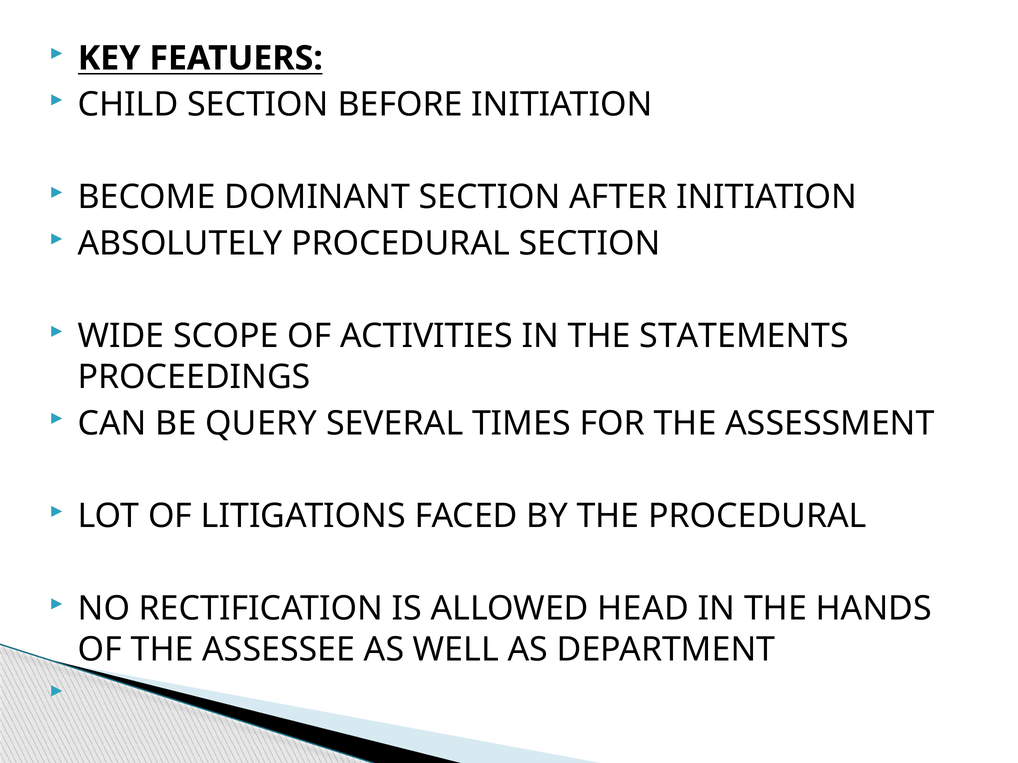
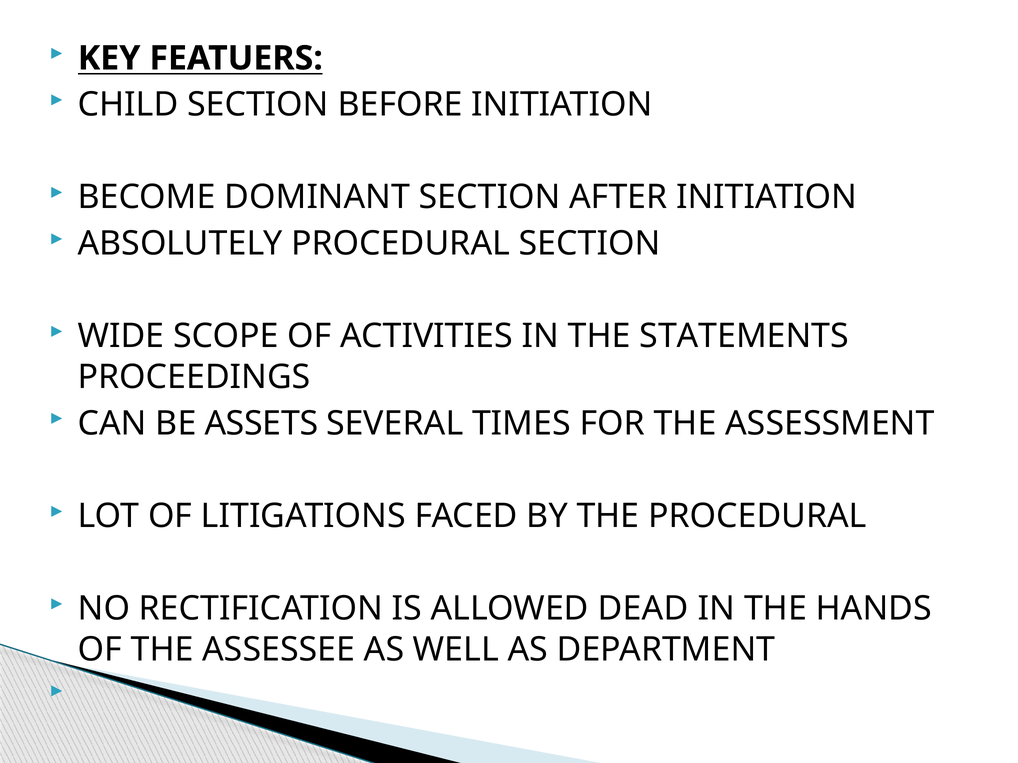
QUERY: QUERY -> ASSETS (261, 424)
HEAD: HEAD -> DEAD (643, 609)
